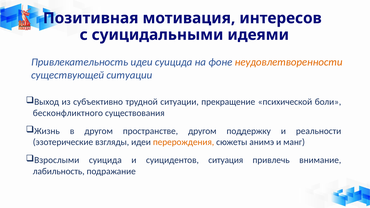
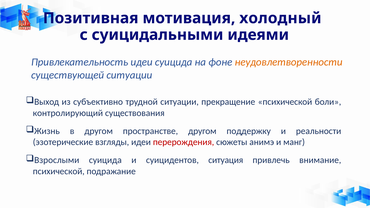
интересов: интересов -> холодный (280, 18)
бесконфликтного: бесконфликтного -> контролирующий (68, 113)
перерождения colour: orange -> red (184, 142)
лабильность: лабильность -> психической (59, 171)
